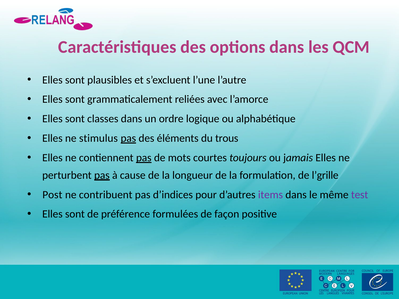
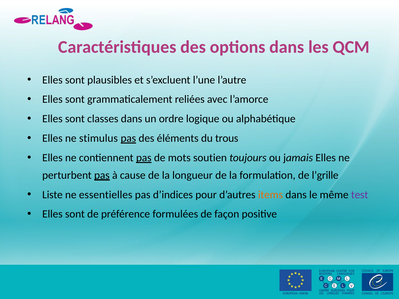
courtes: courtes -> soutien (210, 158)
Post: Post -> Liste (52, 195)
contribuent: contribuent -> essentielles (106, 195)
items colour: purple -> orange (270, 195)
